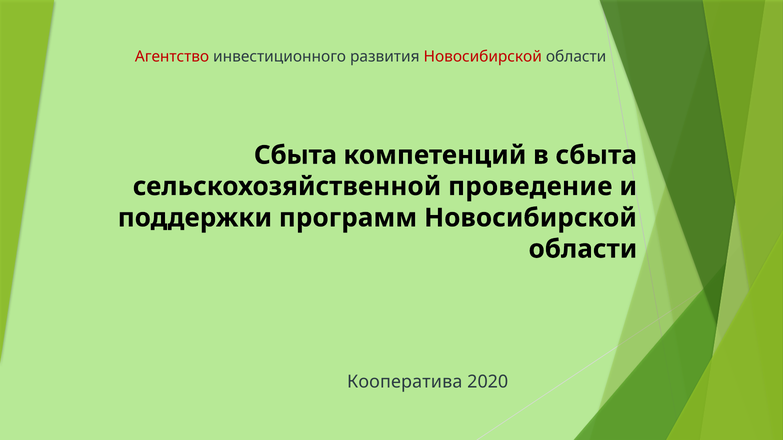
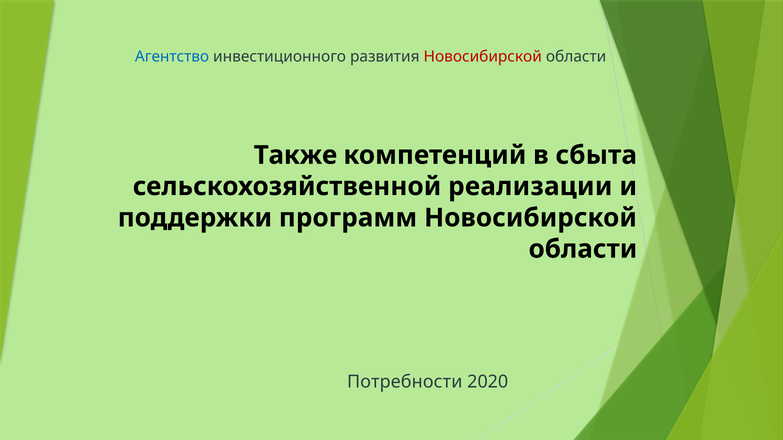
Агентство colour: red -> blue (172, 57)
Сбыта: Сбыта -> Также (295, 155)
проведение: проведение -> реализации (530, 187)
Кооператива: Кооператива -> Потребности (405, 382)
